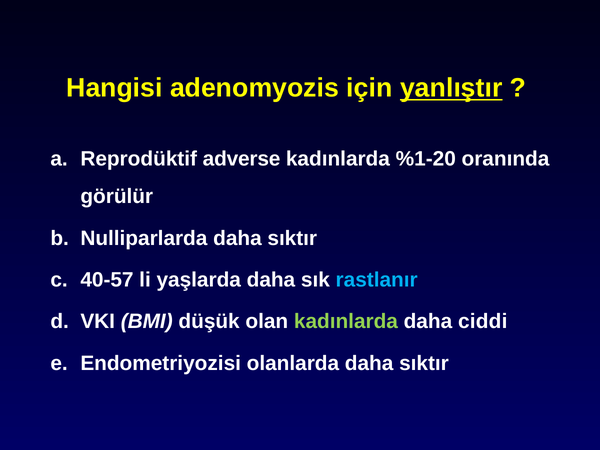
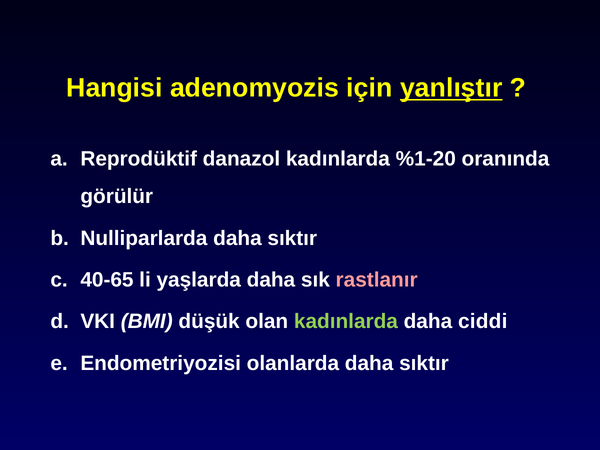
adverse: adverse -> danazol (241, 159)
40-57: 40-57 -> 40-65 (107, 280)
rastlanır colour: light blue -> pink (377, 280)
